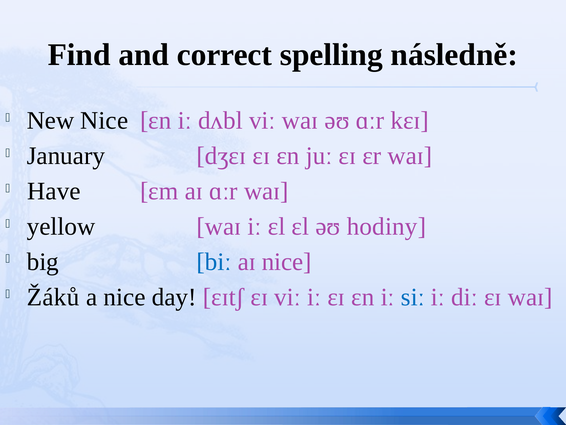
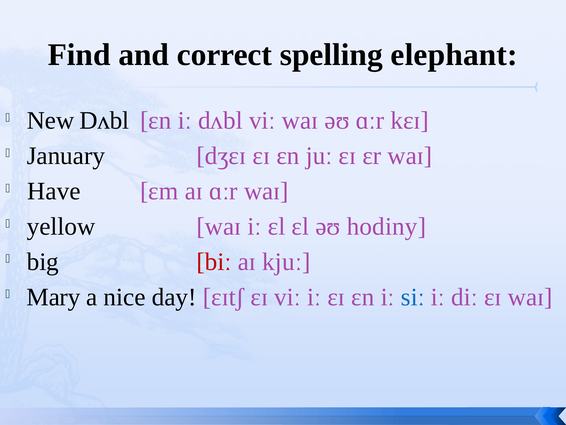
následně: následně -> elephant (454, 55)
New Nice: Nice -> Dʌbl (104, 120)
biː colour: blue -> red (214, 261)
aɪ nice: nice -> kjuː (286, 261)
Žáků: Žáků -> Mary (53, 297)
